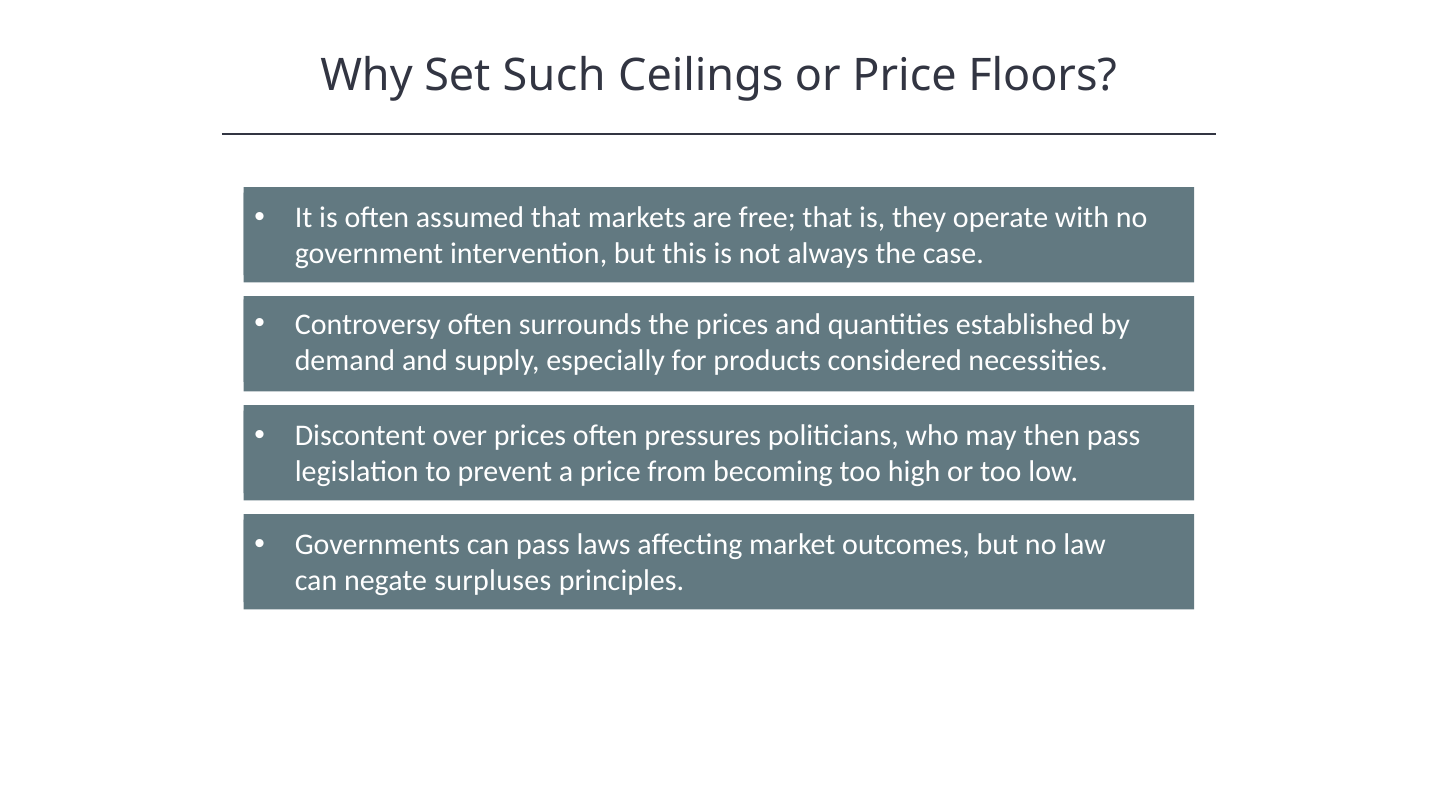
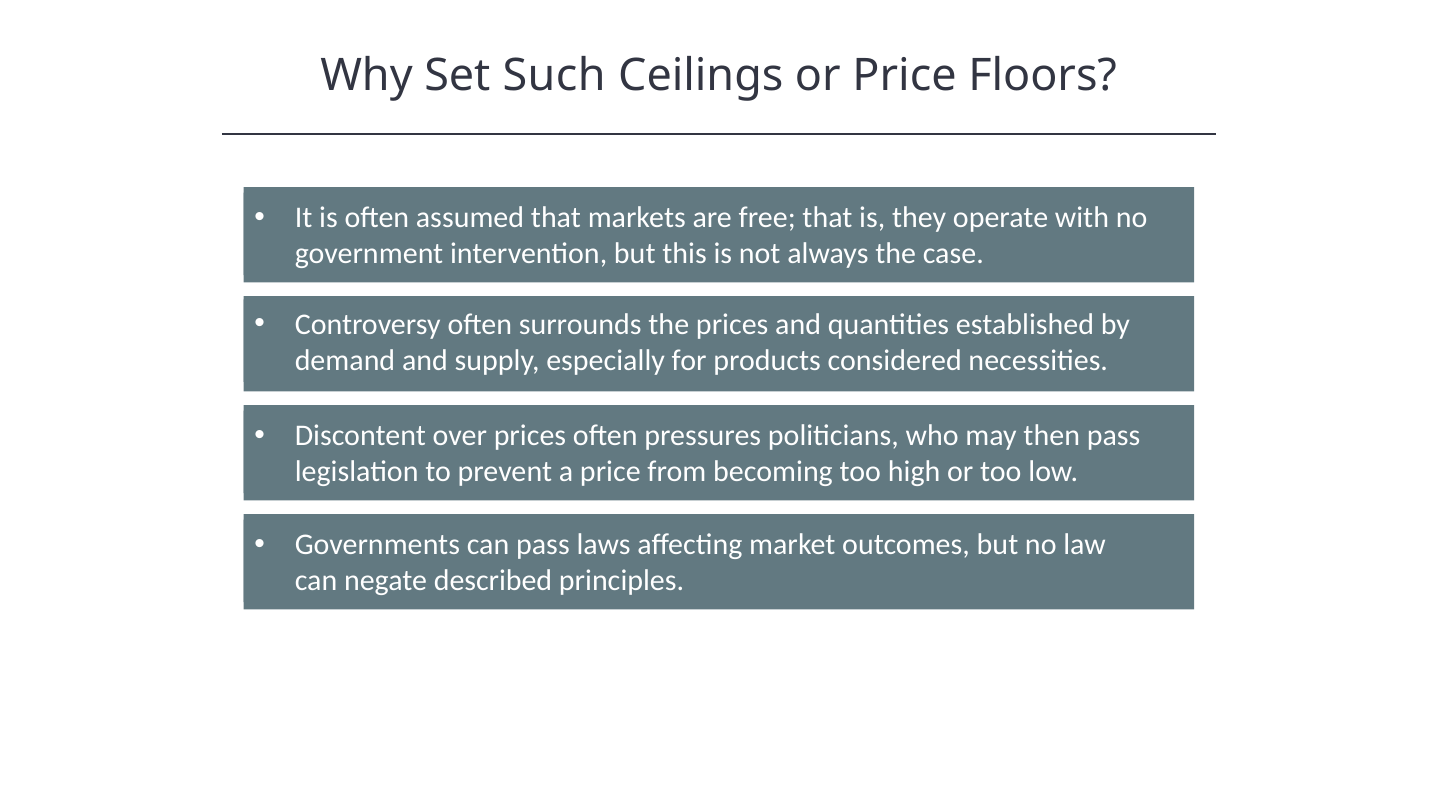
surpluses: surpluses -> described (493, 581)
